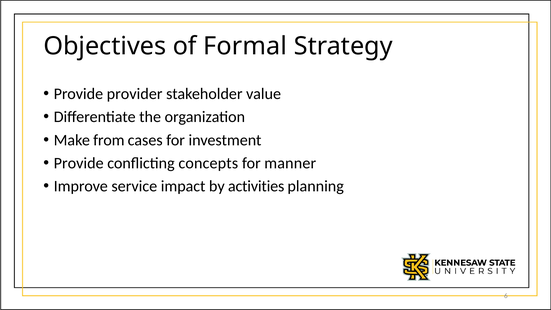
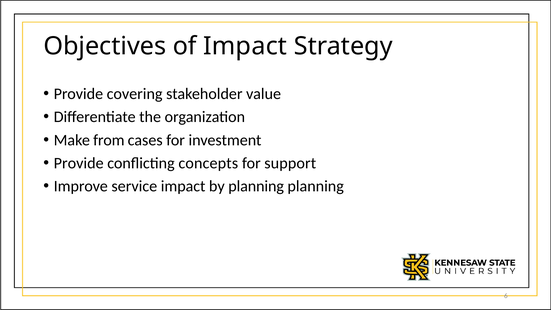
of Formal: Formal -> Impact (245, 46)
provider: provider -> covering (135, 94)
manner: manner -> support (290, 163)
by activities: activities -> planning (256, 186)
